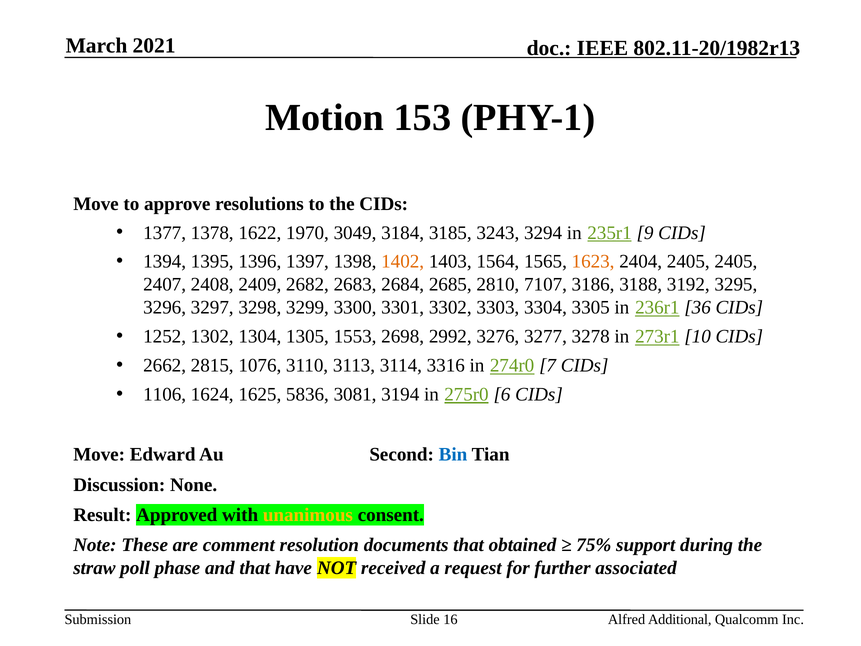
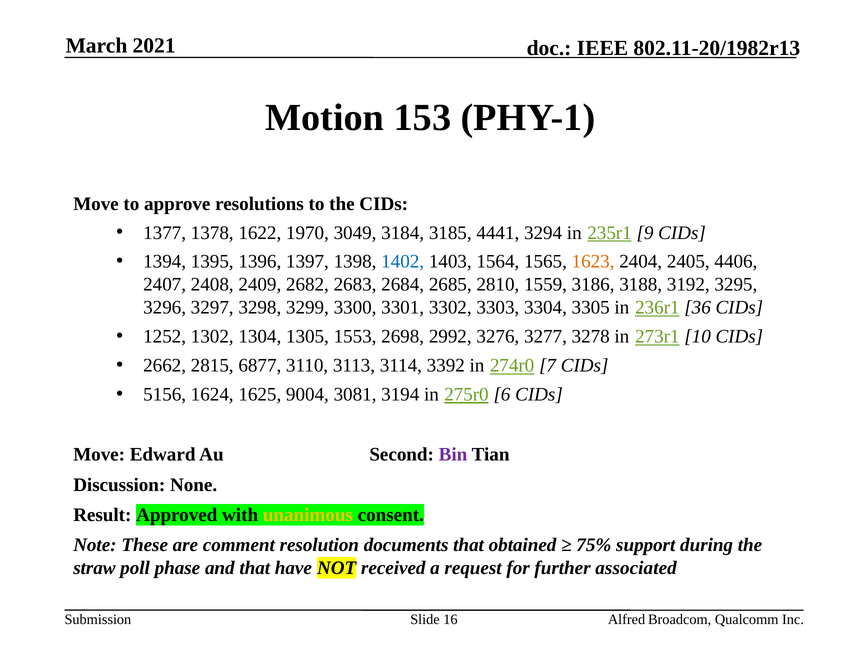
3243: 3243 -> 4441 (498, 233)
1402 colour: orange -> blue (403, 262)
2405 2405: 2405 -> 4406 (736, 262)
7107: 7107 -> 1559 (546, 284)
1076: 1076 -> 6877 (260, 365)
3316: 3316 -> 3392 (446, 365)
1106: 1106 -> 5156 (165, 394)
5836: 5836 -> 9004 (307, 394)
Bin colour: blue -> purple (453, 454)
Additional: Additional -> Broadcom (680, 619)
